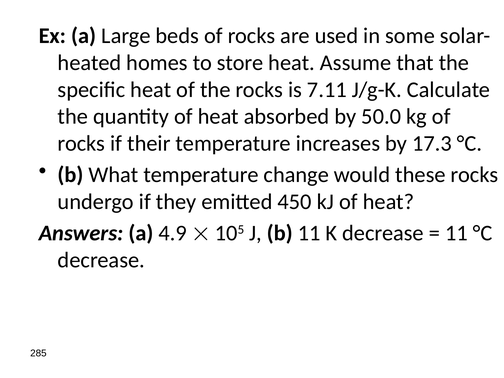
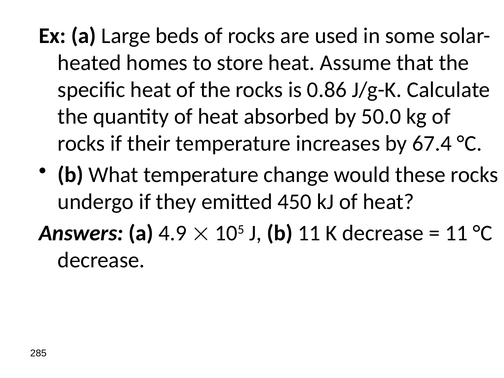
7.11: 7.11 -> 0.86 (327, 90)
17.3: 17.3 -> 67.4 (432, 143)
